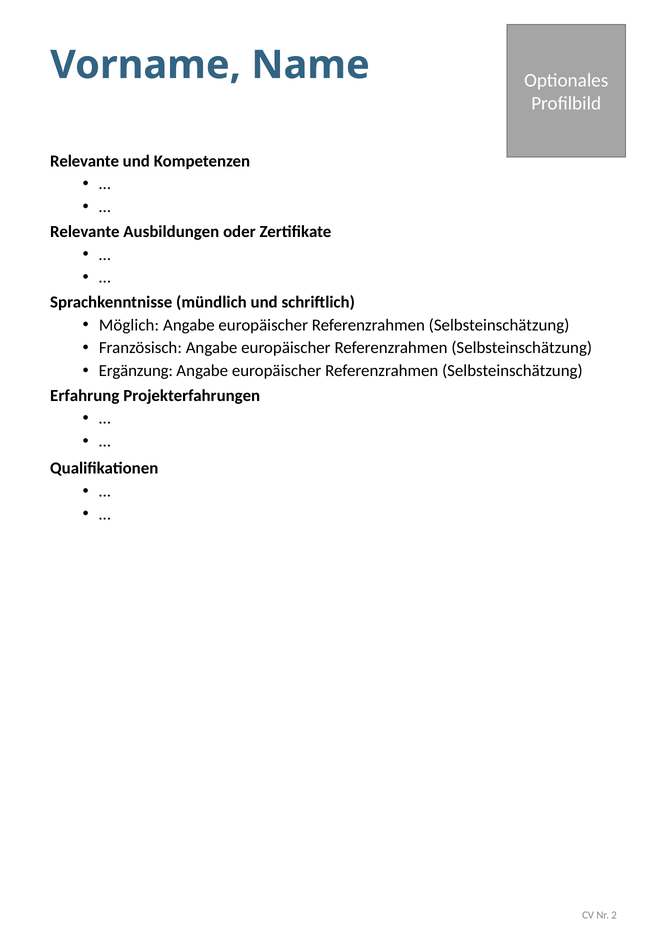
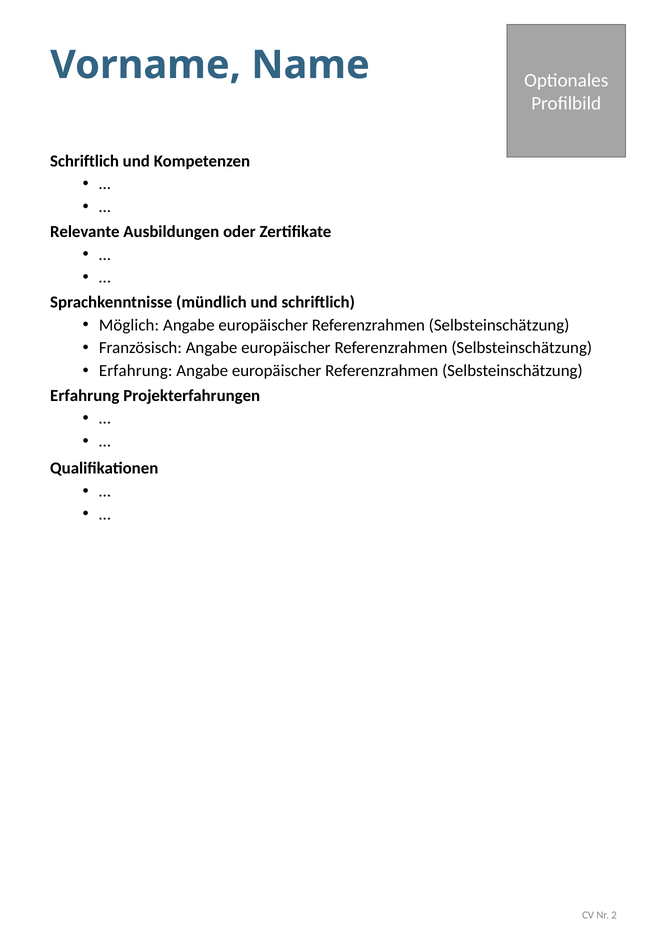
Relevante: Relevante -> Schriftlich (85, 161)
Ergänzung: Ergänzung -> Erfahrung (136, 371)
